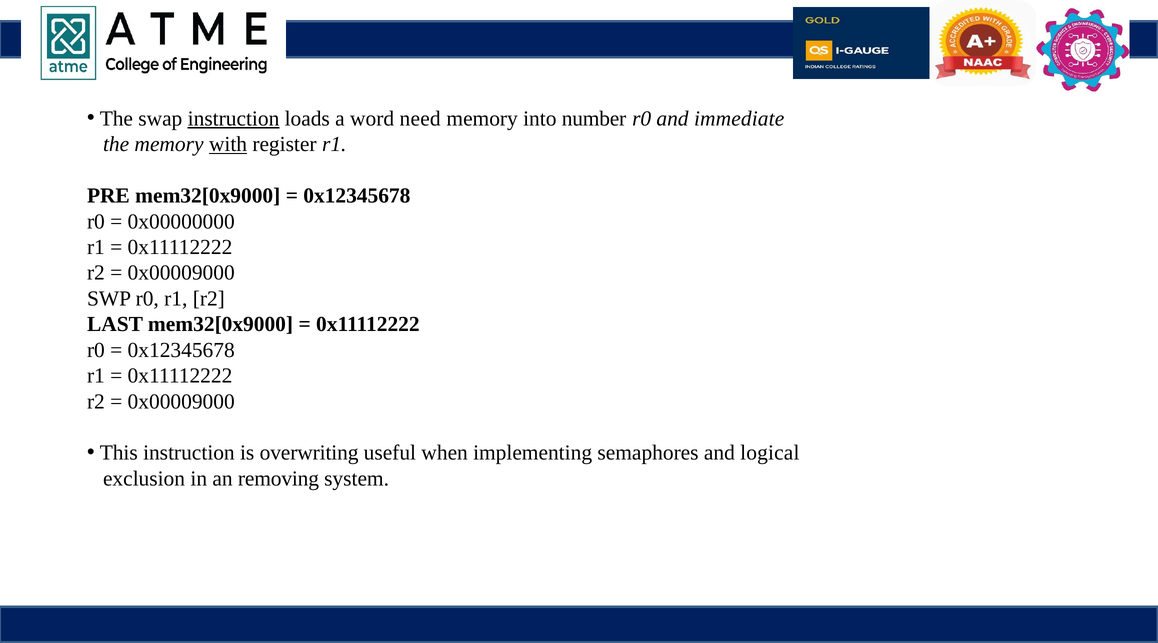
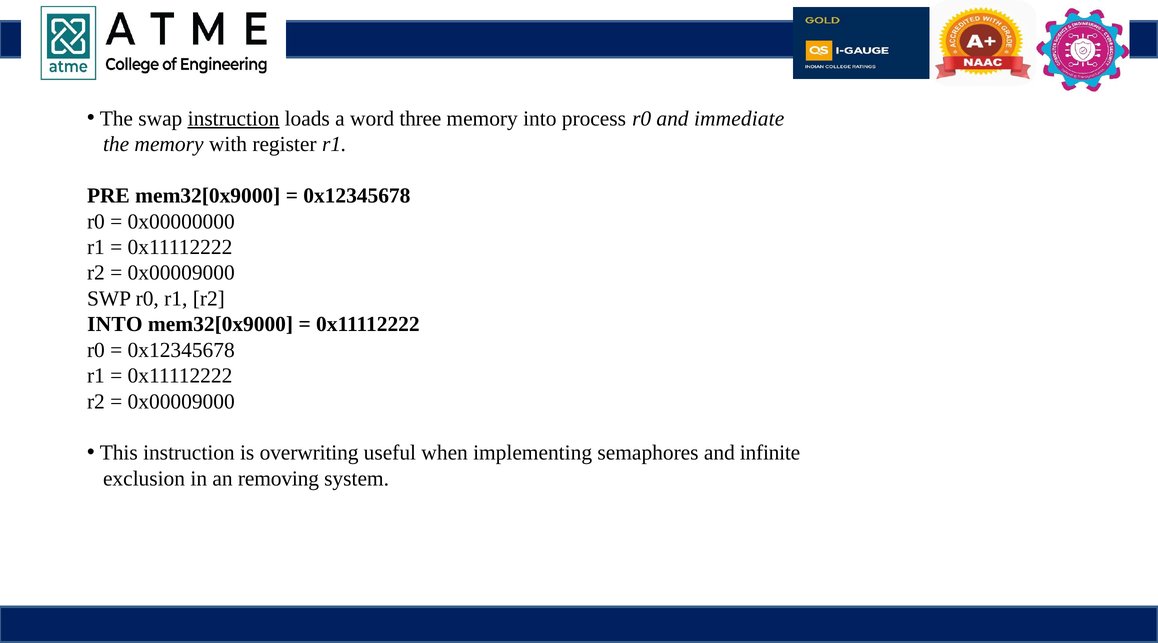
need: need -> three (420, 119)
number: number -> process (594, 119)
with underline: present -> none (228, 144)
LAST: LAST -> INTO (115, 324)
logical: logical -> infinite (770, 453)
